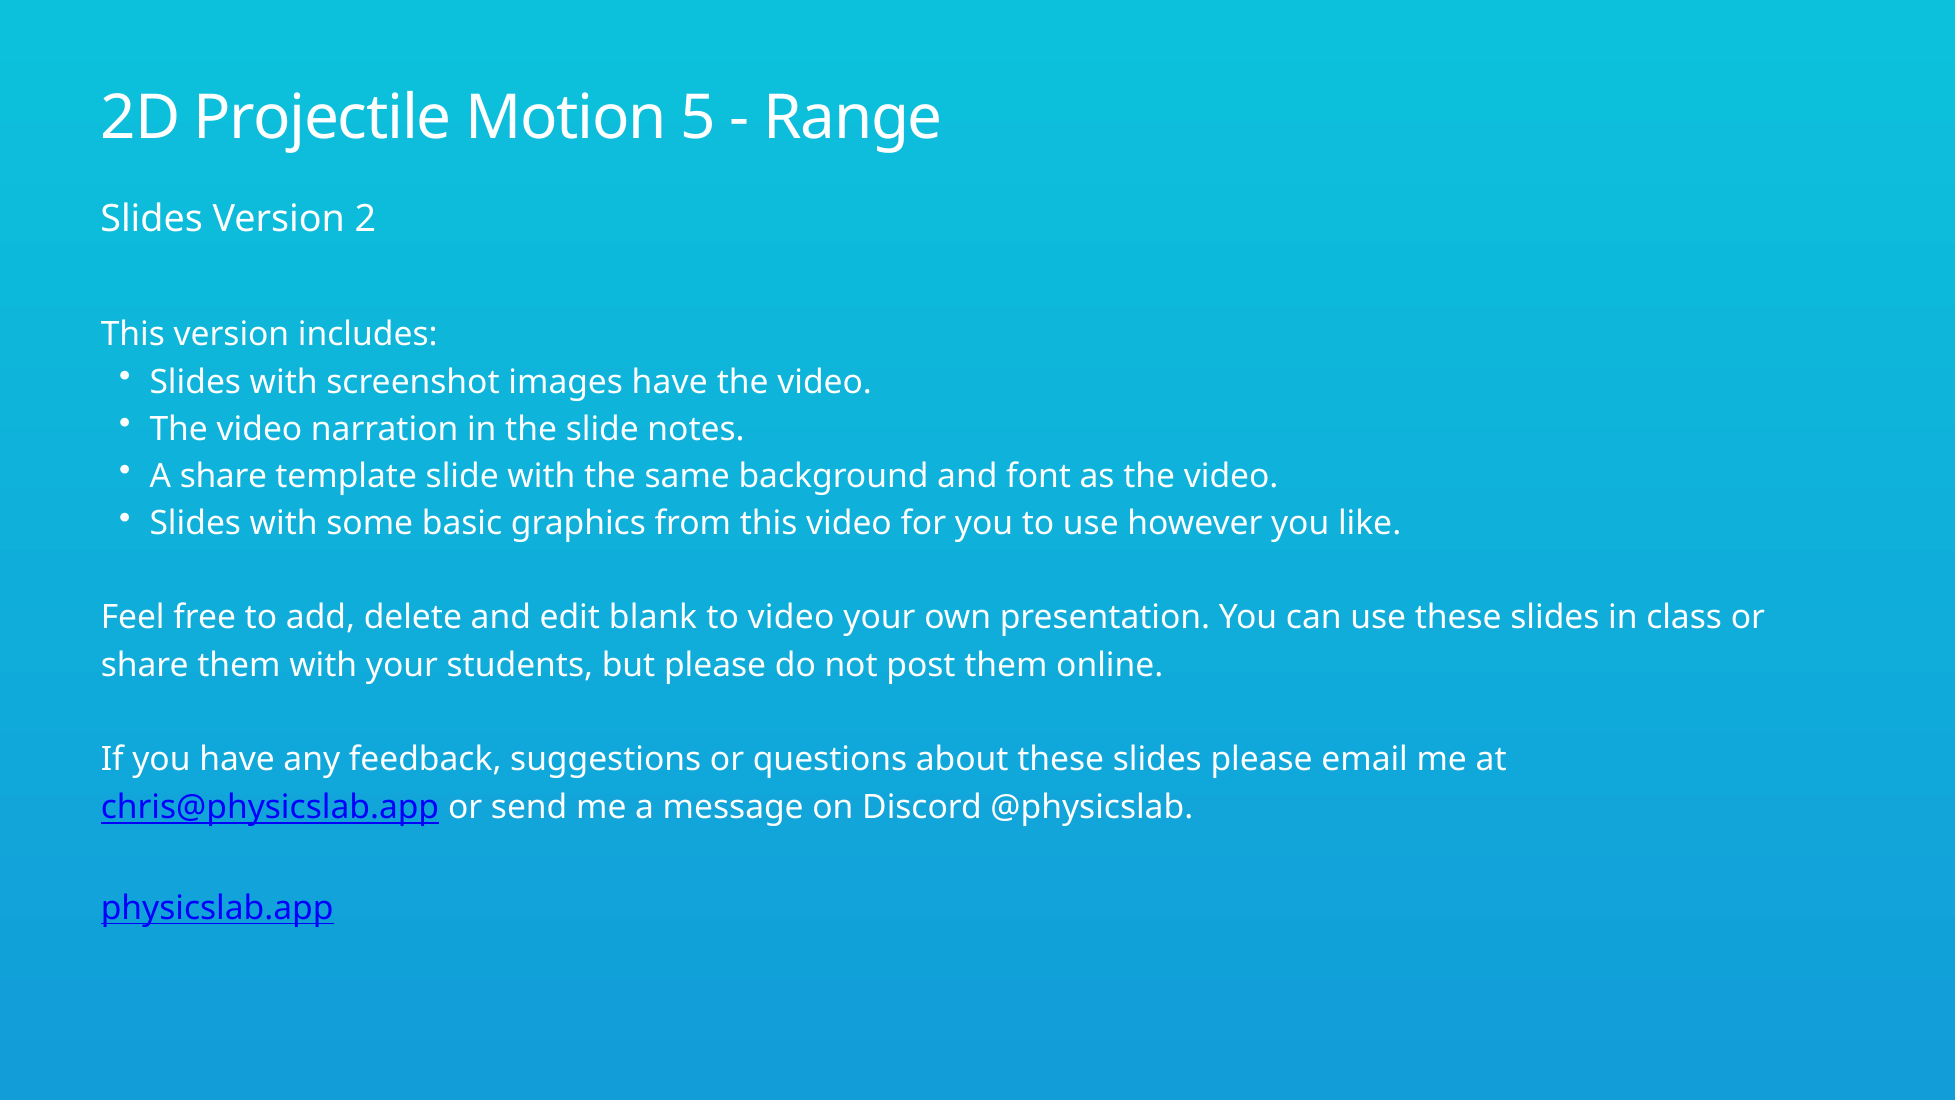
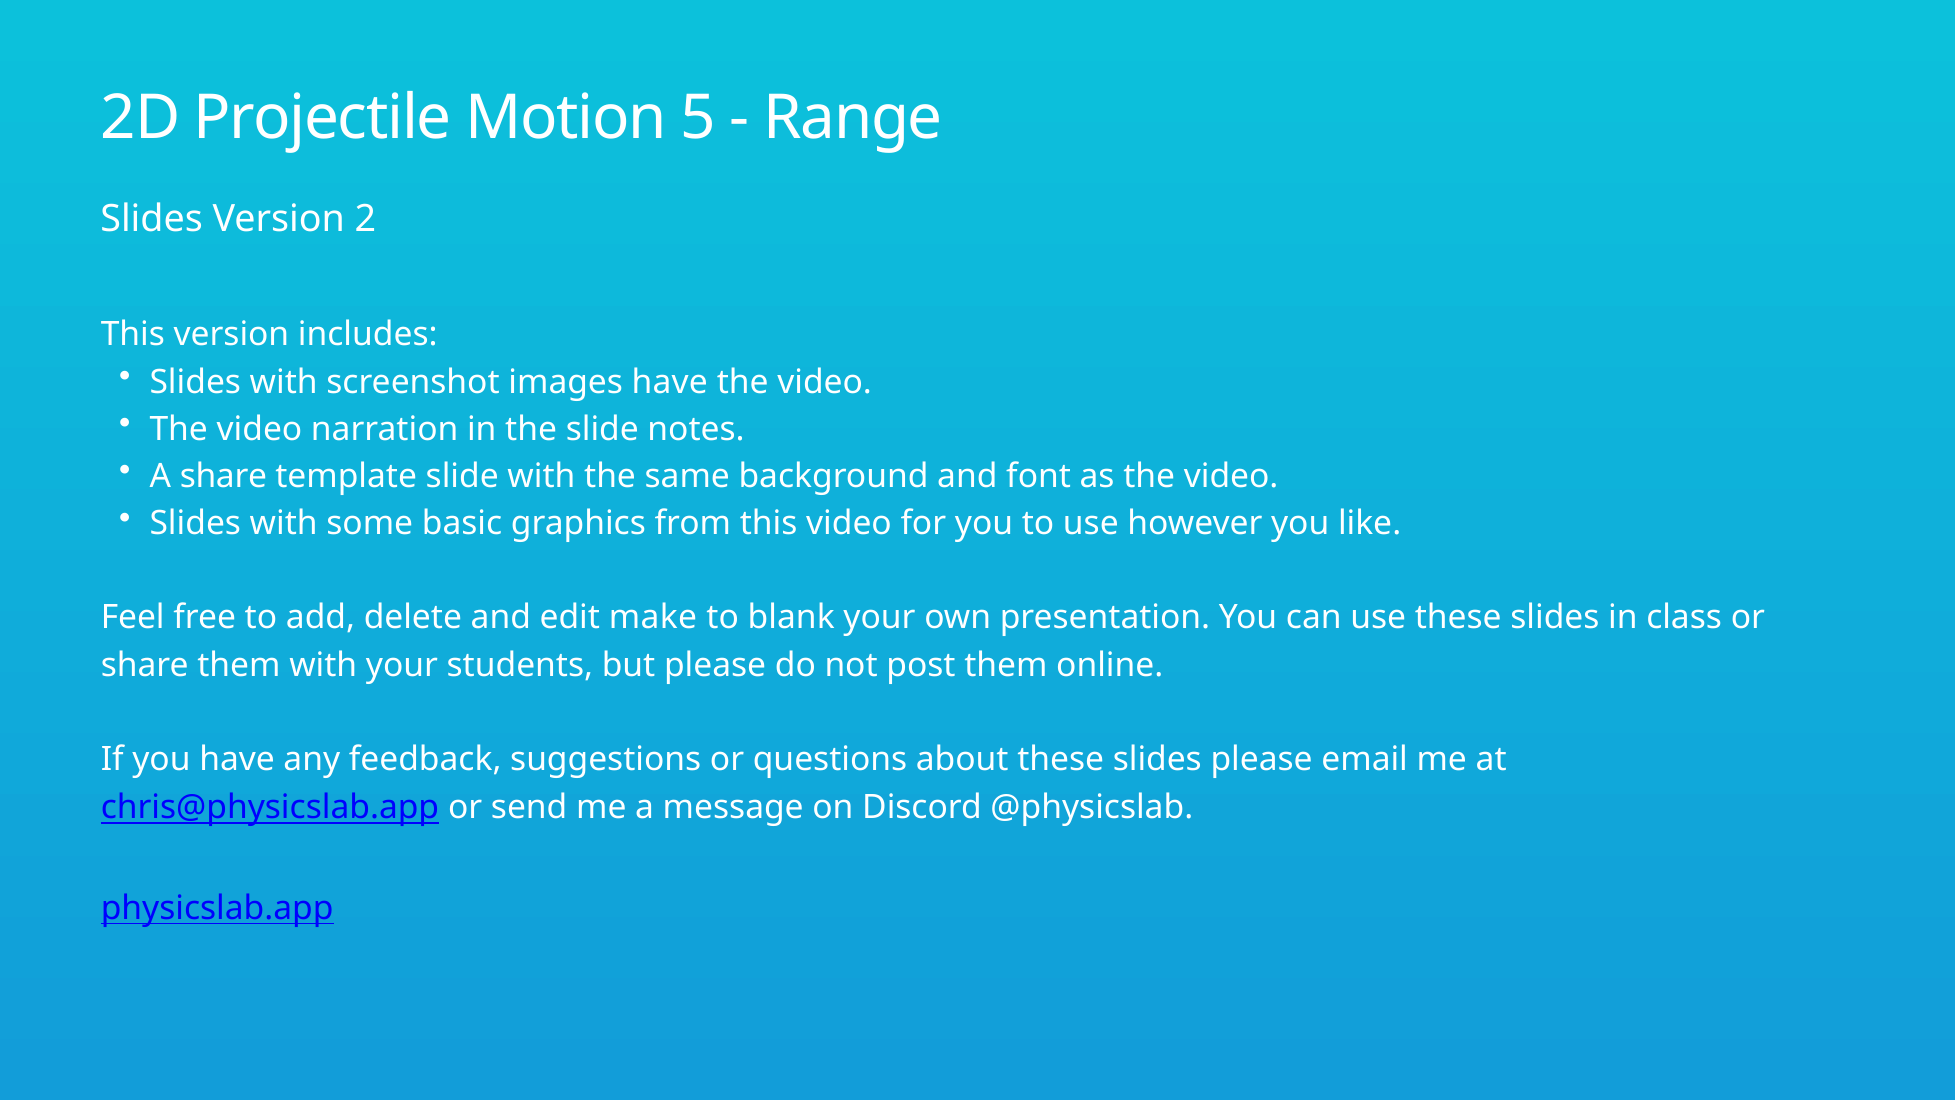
blank: blank -> make (653, 618)
to video: video -> blank (791, 618)
